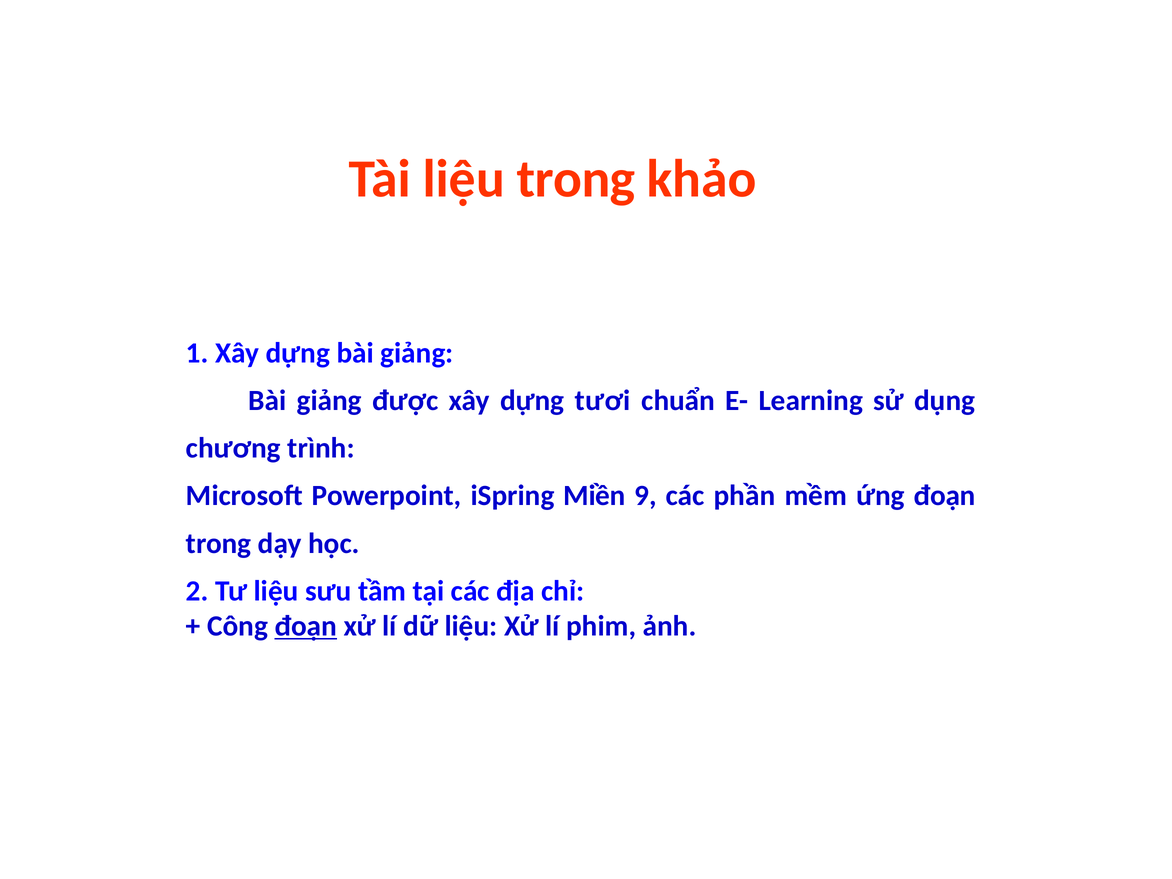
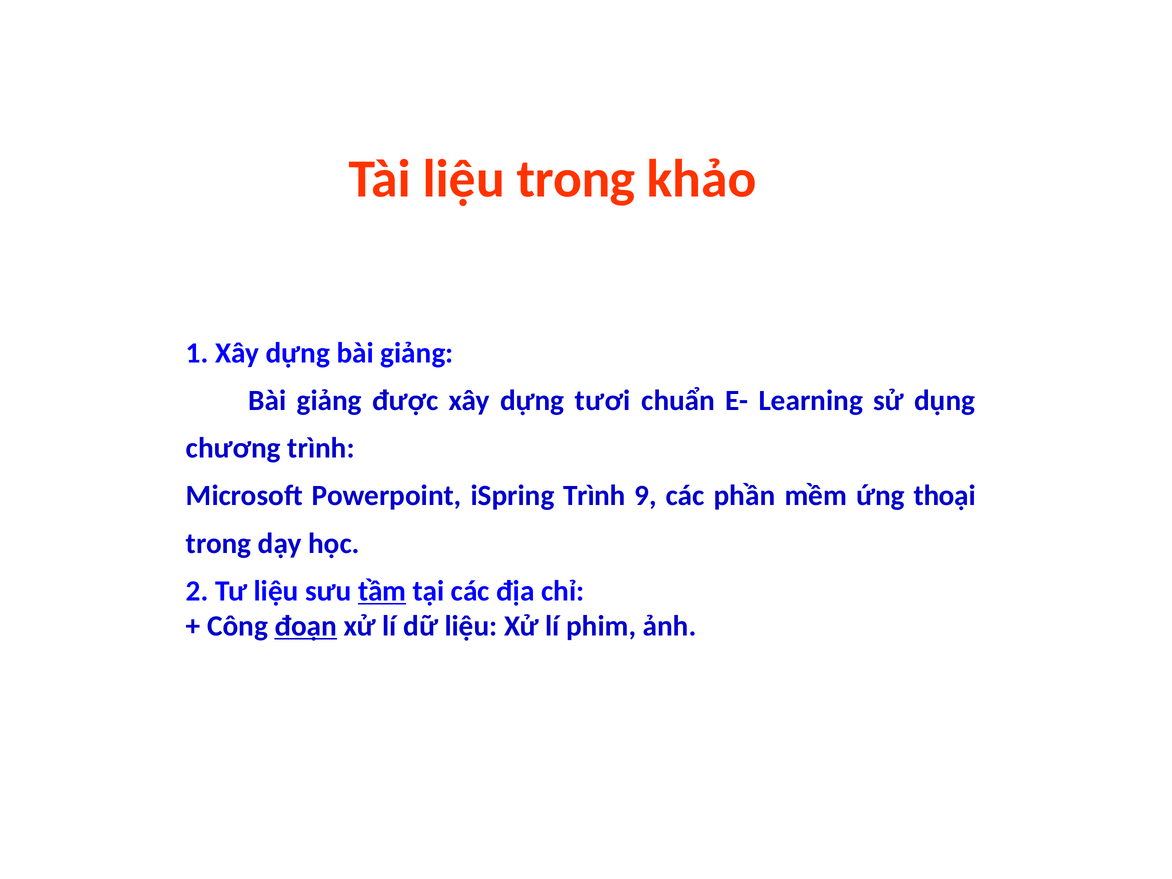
iSpring Miền: Miền -> Trình (594, 496)
ứng đoạn: đoạn -> thoại (945, 496)
tầm underline: none -> present (382, 591)
